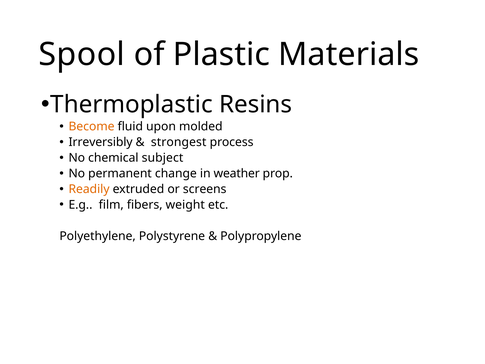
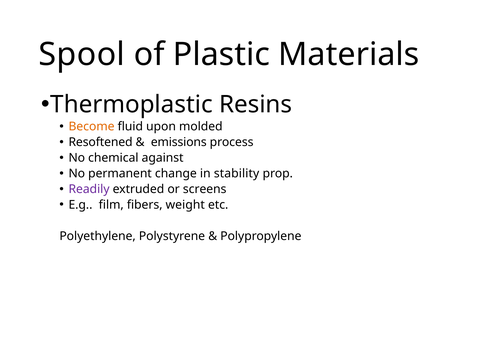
Irreversibly: Irreversibly -> Resoftened (101, 142)
strongest: strongest -> emissions (179, 142)
subject: subject -> against (163, 158)
weather: weather -> stability (237, 173)
Readily colour: orange -> purple (89, 189)
